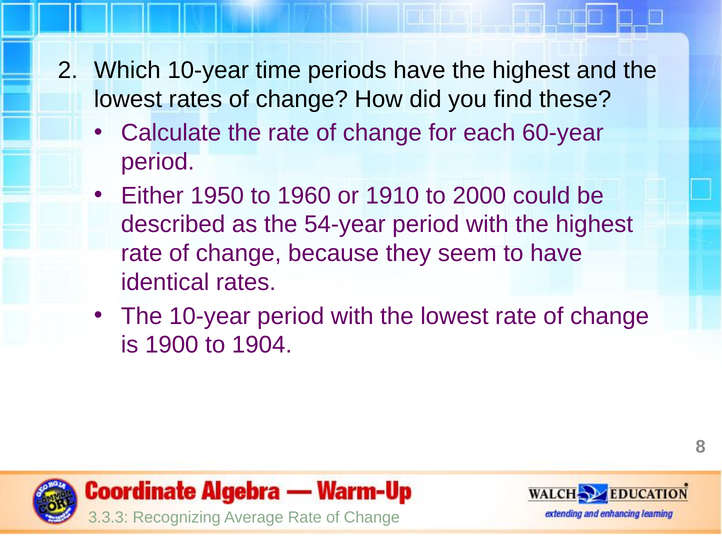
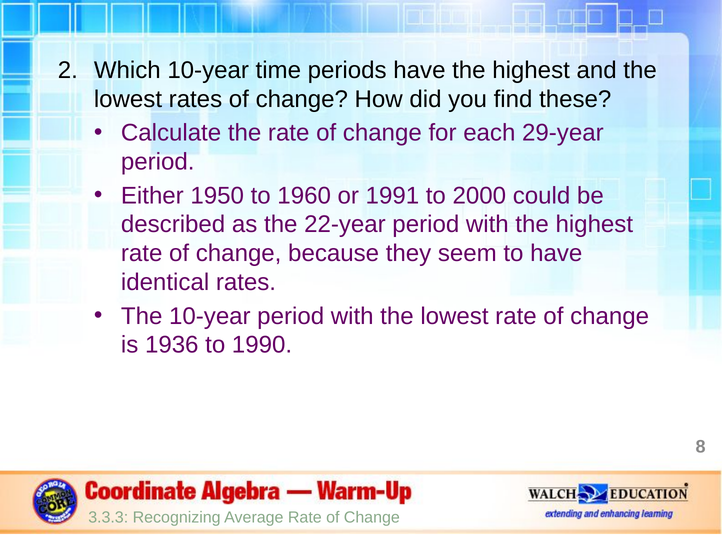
60-year: 60-year -> 29-year (563, 133)
1910: 1910 -> 1991 (392, 195)
54-year: 54-year -> 22-year (345, 224)
1900: 1900 -> 1936 (172, 345)
1904: 1904 -> 1990 (262, 345)
